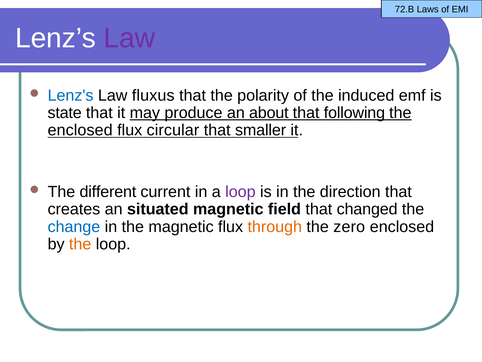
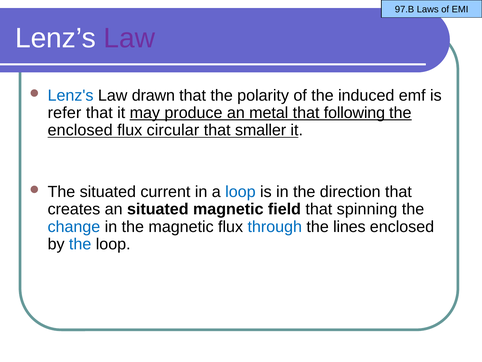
72.B: 72.B -> 97.B (405, 9)
fluxus: fluxus -> drawn (153, 95)
state: state -> refer (64, 113)
about: about -> metal (269, 113)
The different: different -> situated (108, 192)
loop colour: purple -> blue (240, 192)
changed: changed -> spinning (367, 209)
through colour: orange -> blue (275, 226)
zero: zero -> lines (349, 226)
the colour: orange -> blue (80, 244)
